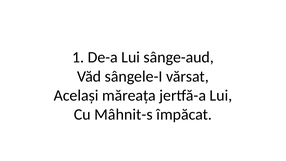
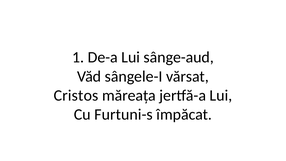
Același: Același -> Cristos (76, 95)
Mâhnit-s: Mâhnit-s -> Furtuni-s (124, 114)
